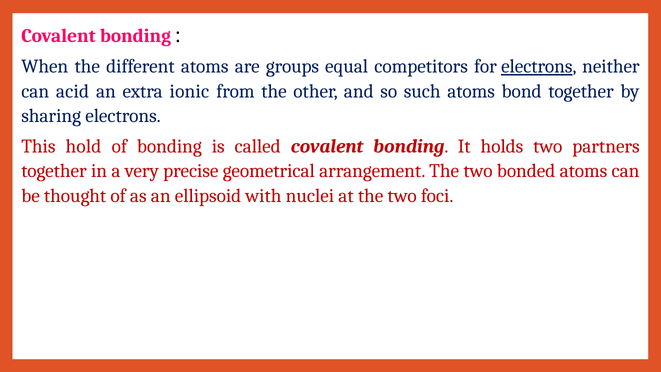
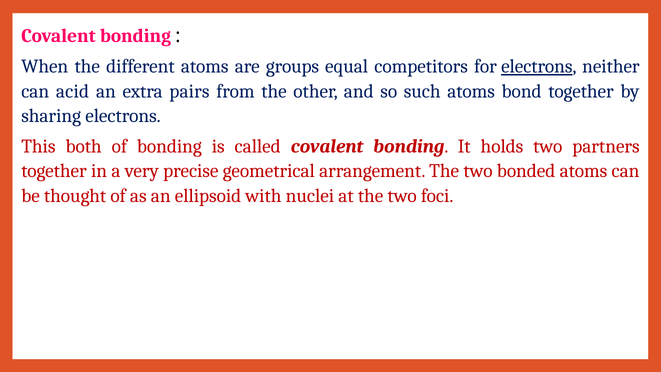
ionic: ionic -> pairs (189, 91)
hold: hold -> both (84, 146)
